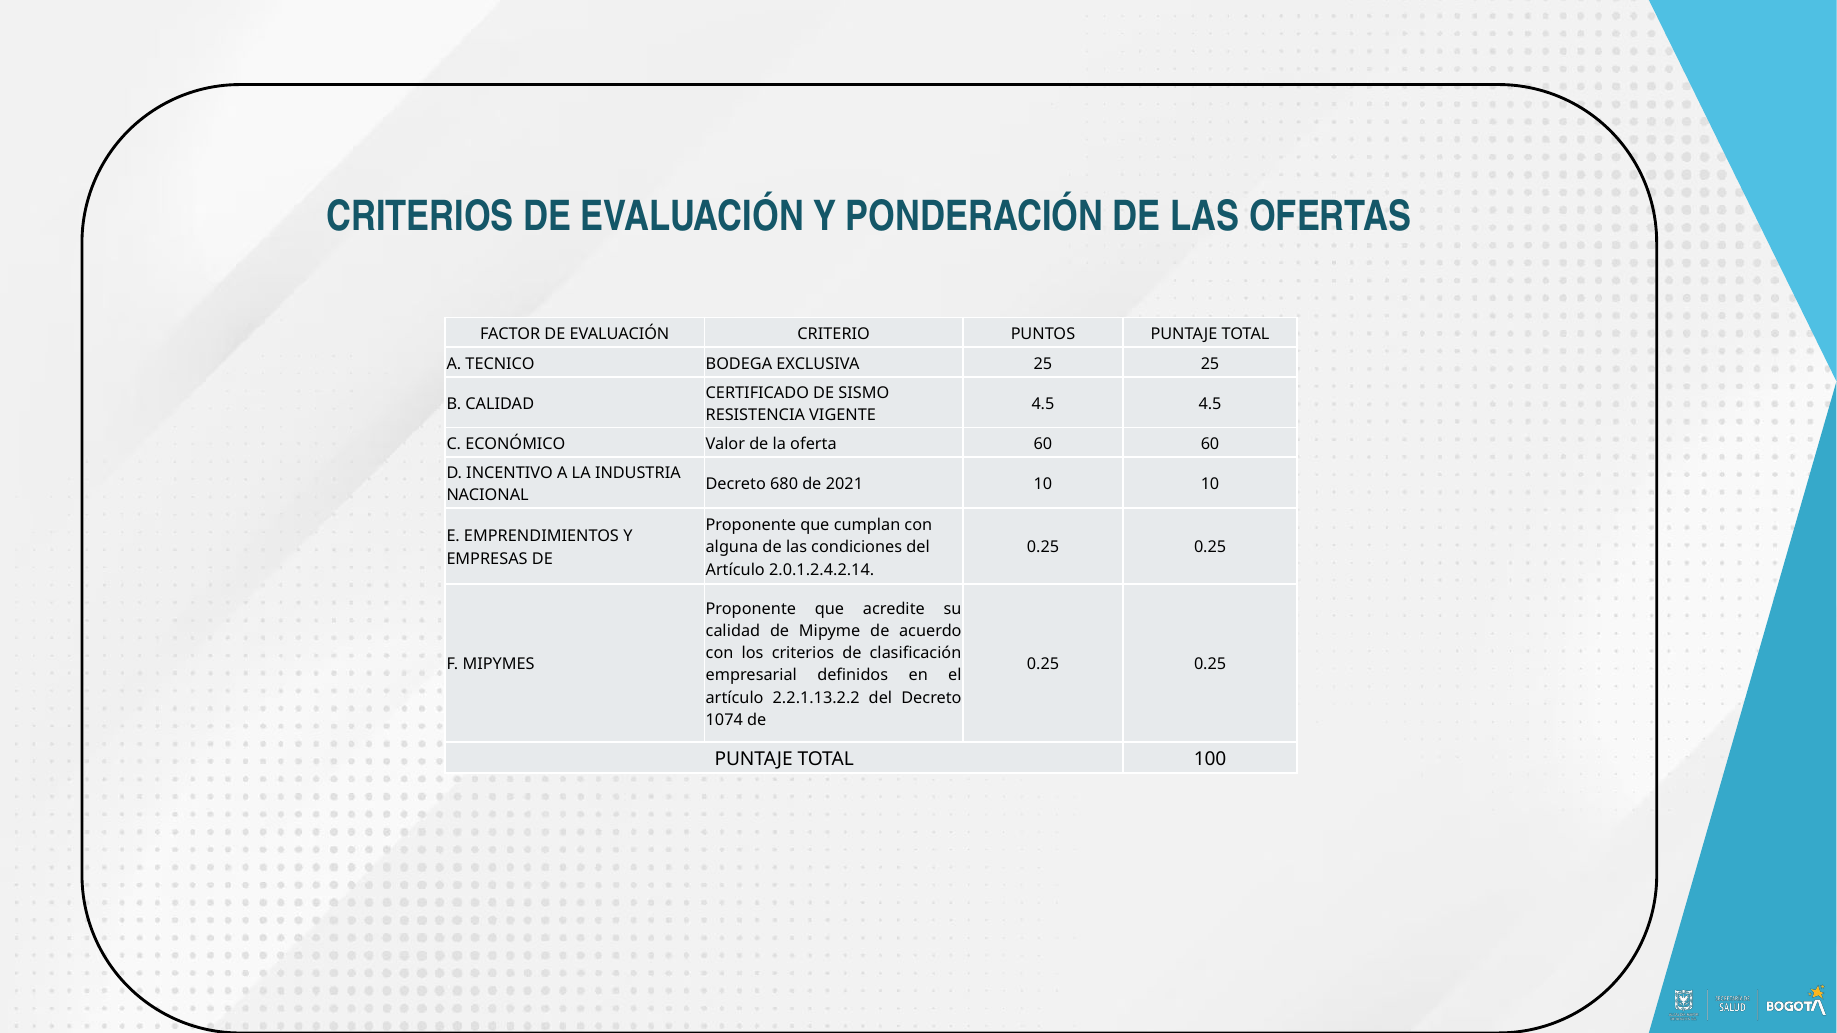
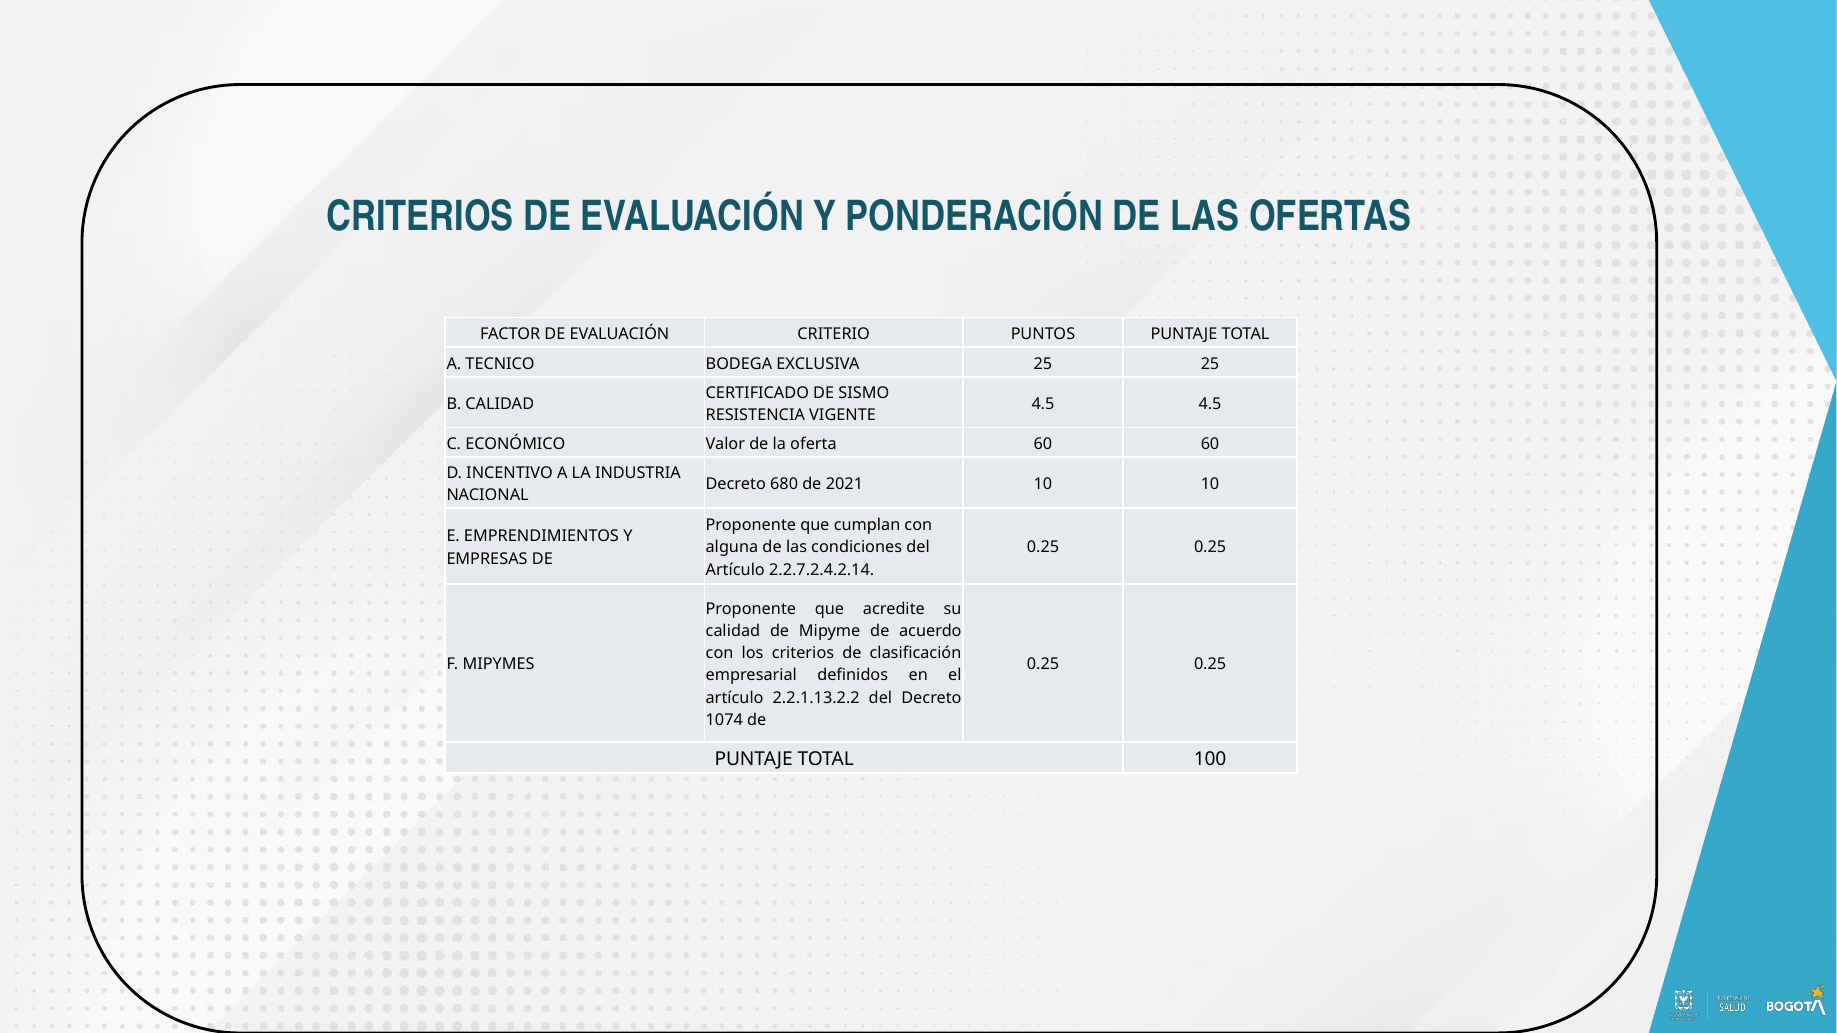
2.0.1.2.4.2.14: 2.0.1.2.4.2.14 -> 2.2.7.2.4.2.14 (822, 570)
